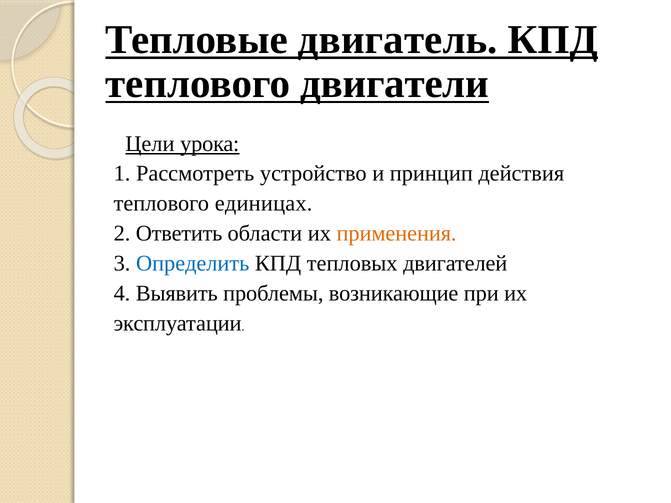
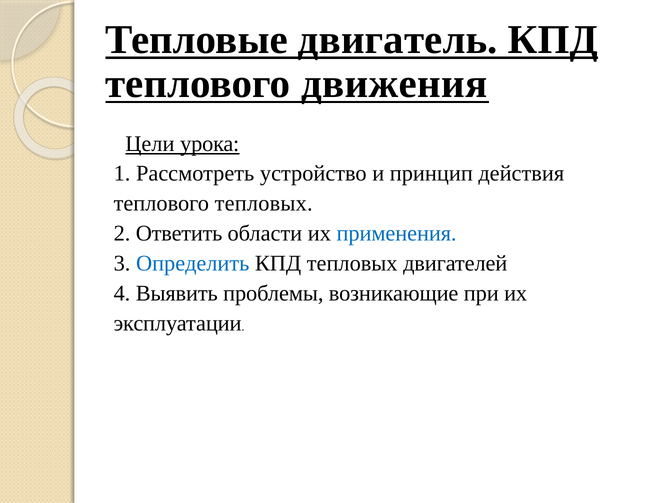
двигатели: двигатели -> движения (394, 84)
теплового единицах: единицах -> тепловых (264, 203)
применения colour: orange -> blue (397, 233)
